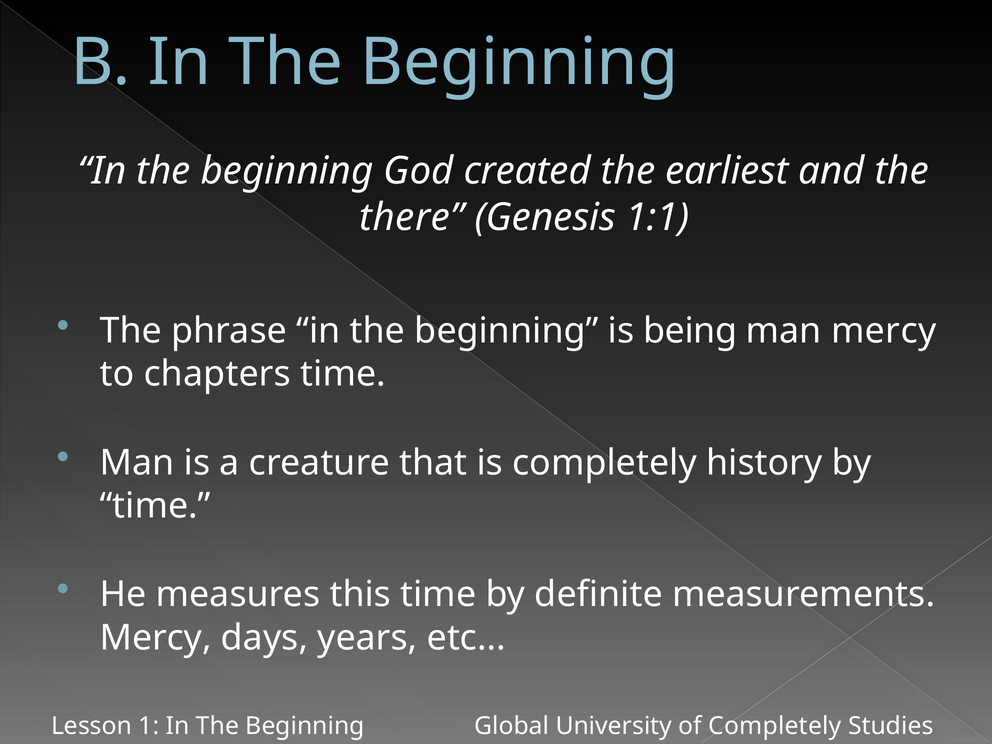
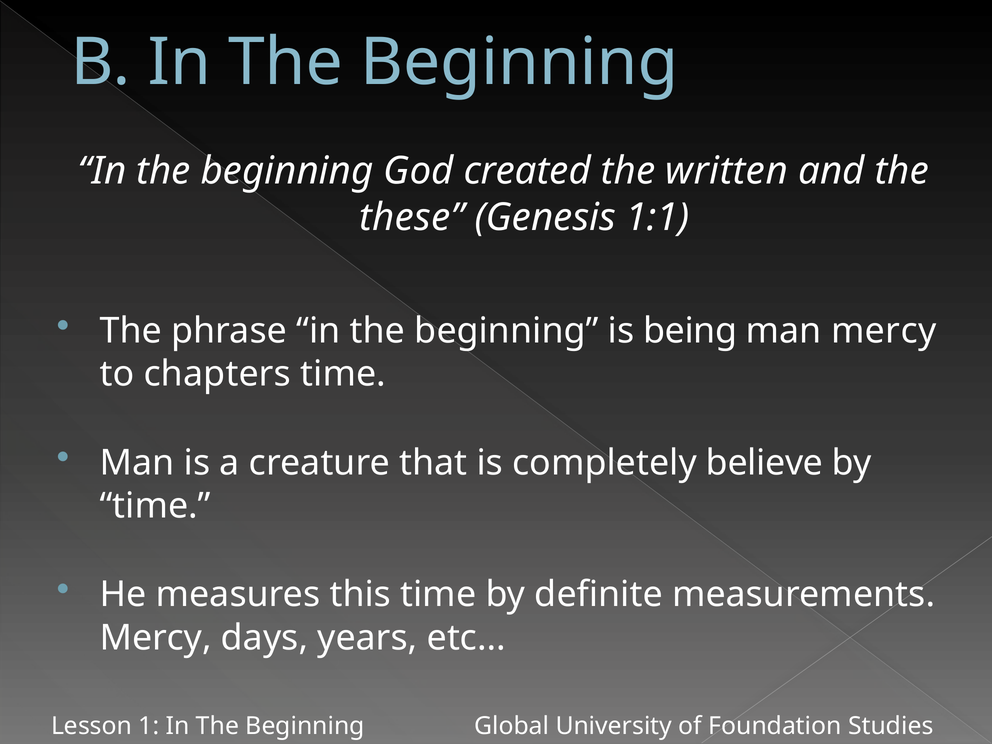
earliest: earliest -> written (727, 171)
there: there -> these (412, 217)
history: history -> believe (764, 463)
of Completely: Completely -> Foundation (775, 726)
